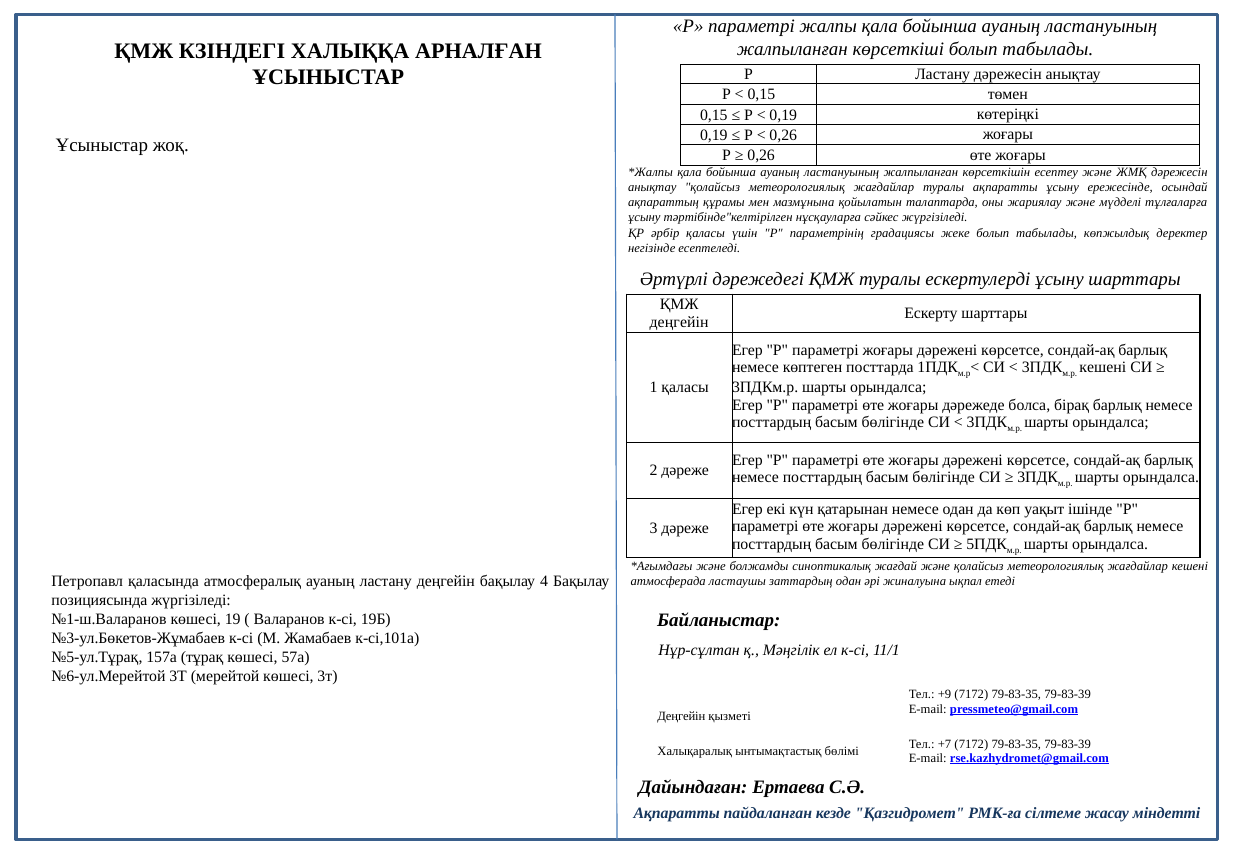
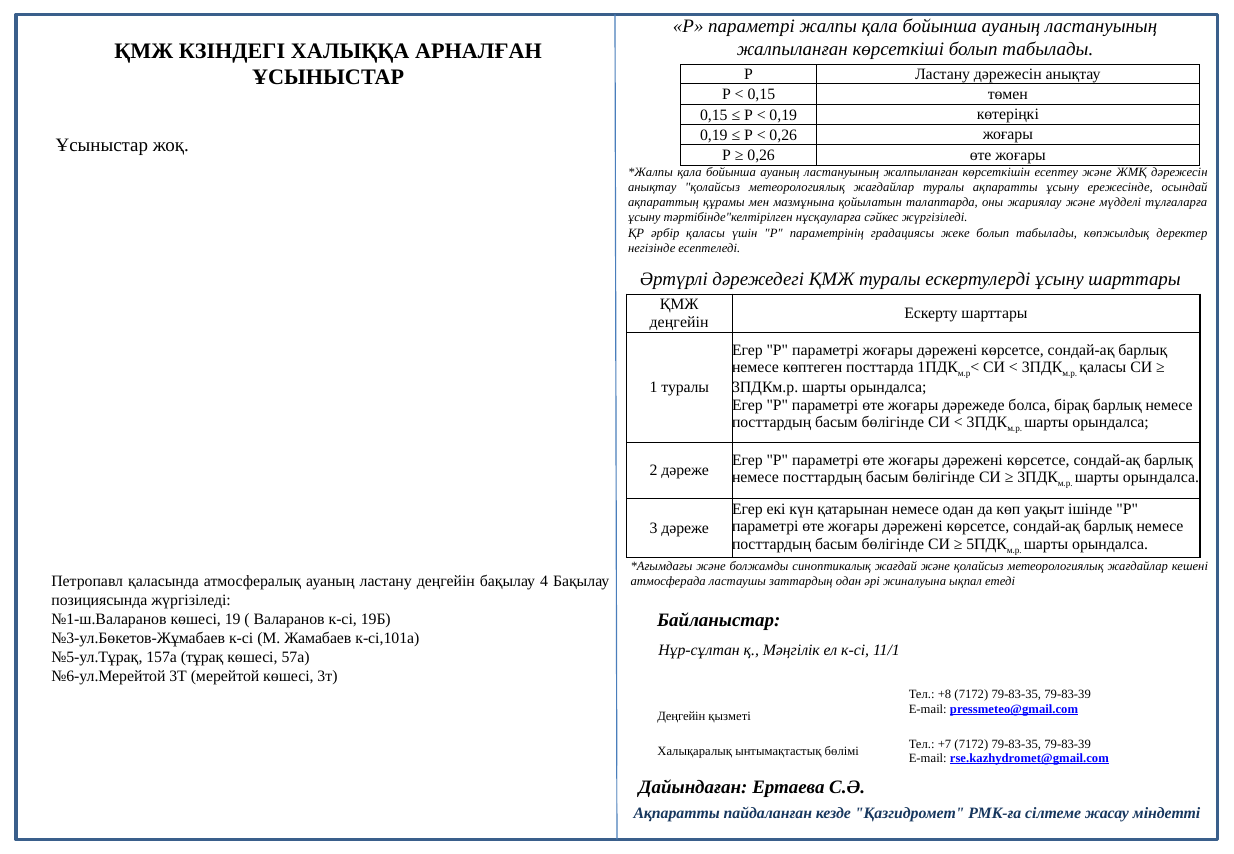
кешені: кешені -> қаласы (1103, 368)
1 қаласы: қаласы -> туралы (685, 388)
+9: +9 -> +8 (945, 695)
